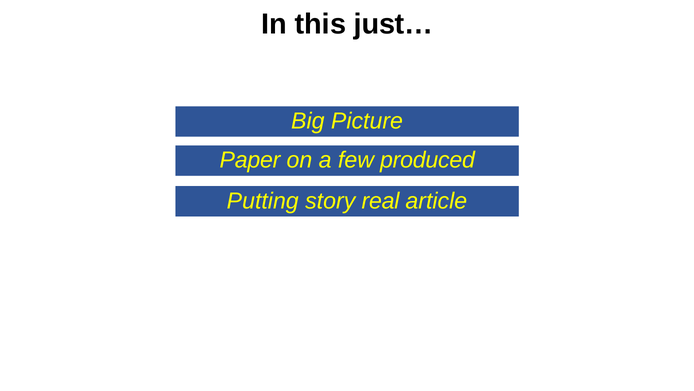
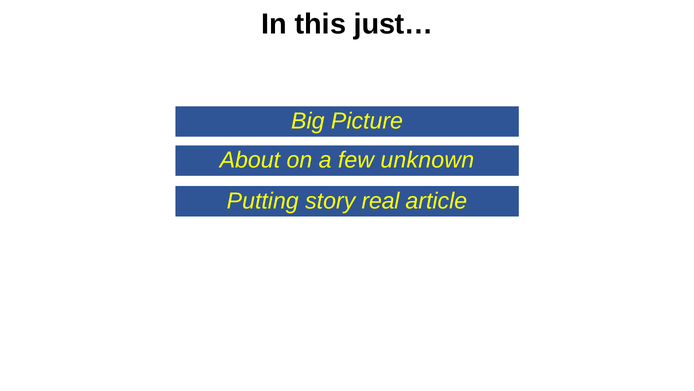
Paper: Paper -> About (250, 160)
produced: produced -> unknown (427, 160)
